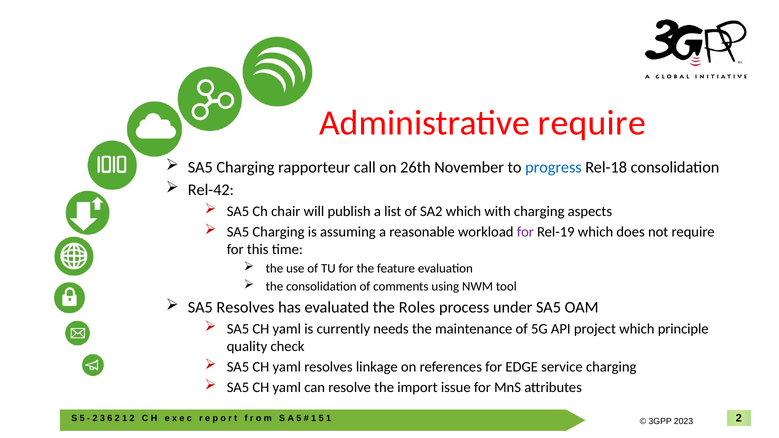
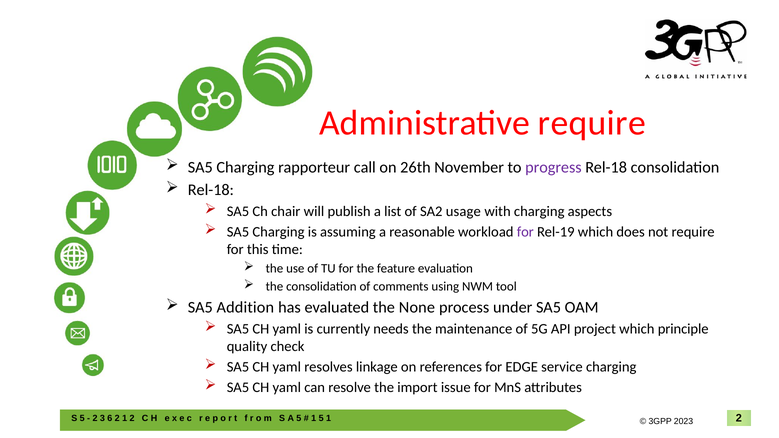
progress colour: blue -> purple (553, 167)
Rel-42: Rel-42 -> Rel-18 (211, 190)
SA2 which: which -> usage (463, 211)
SA5 Resolves: Resolves -> Addition (245, 308)
Roles: Roles -> None (417, 308)
